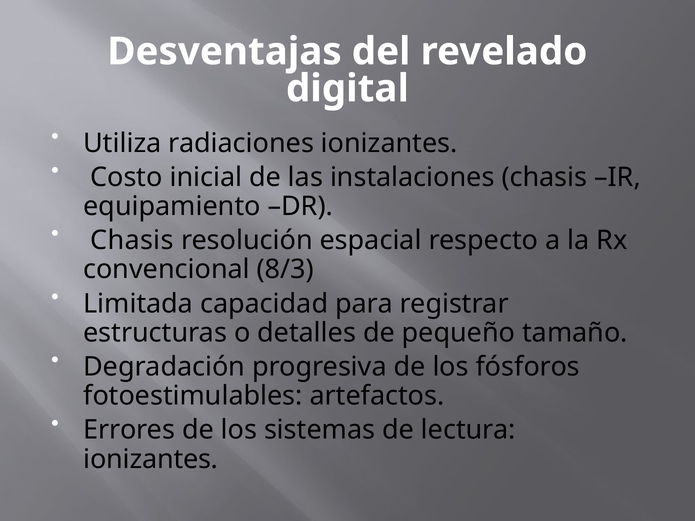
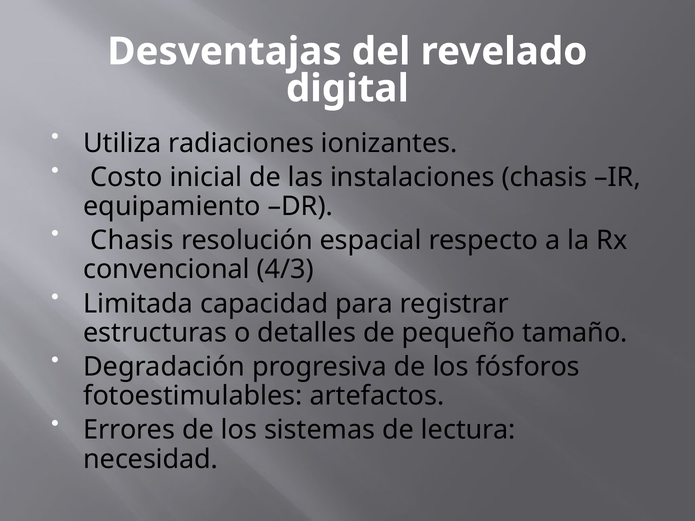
8/3: 8/3 -> 4/3 (285, 270)
ionizantes: ionizantes -> necesidad (151, 459)
